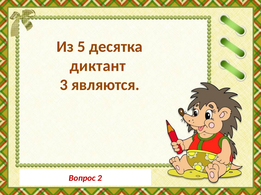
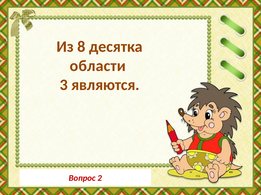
5: 5 -> 8 (81, 47)
диктант: диктант -> области (98, 66)
